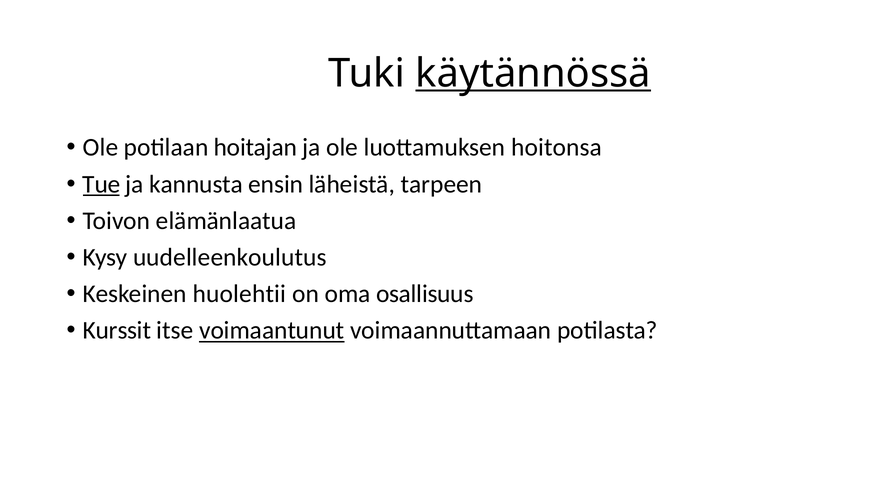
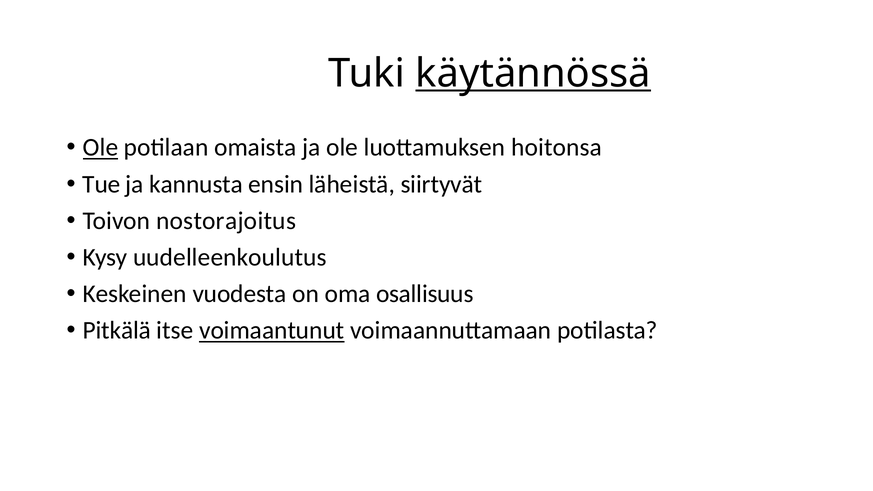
Ole underline: none -> present (101, 148)
hoitajan: hoitajan -> omaista (255, 148)
Tue underline: present -> none (101, 184)
tarpeen: tarpeen -> siirtyvät (442, 184)
elämänlaatua: elämänlaatua -> nostorajoitus (226, 221)
huolehtii: huolehtii -> vuodesta (240, 294)
Kurssit: Kurssit -> Pitkälä (117, 331)
